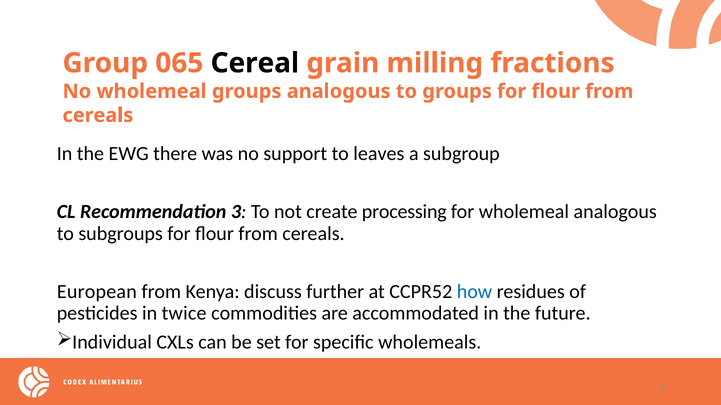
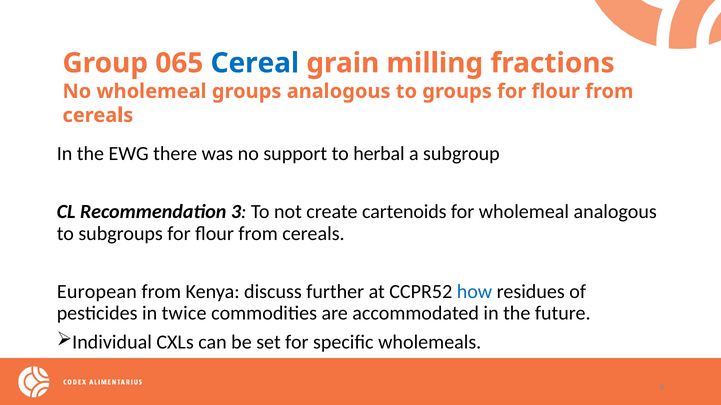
Cereal colour: black -> blue (255, 63)
leaves: leaves -> herbal (379, 154)
processing: processing -> cartenoids (404, 212)
